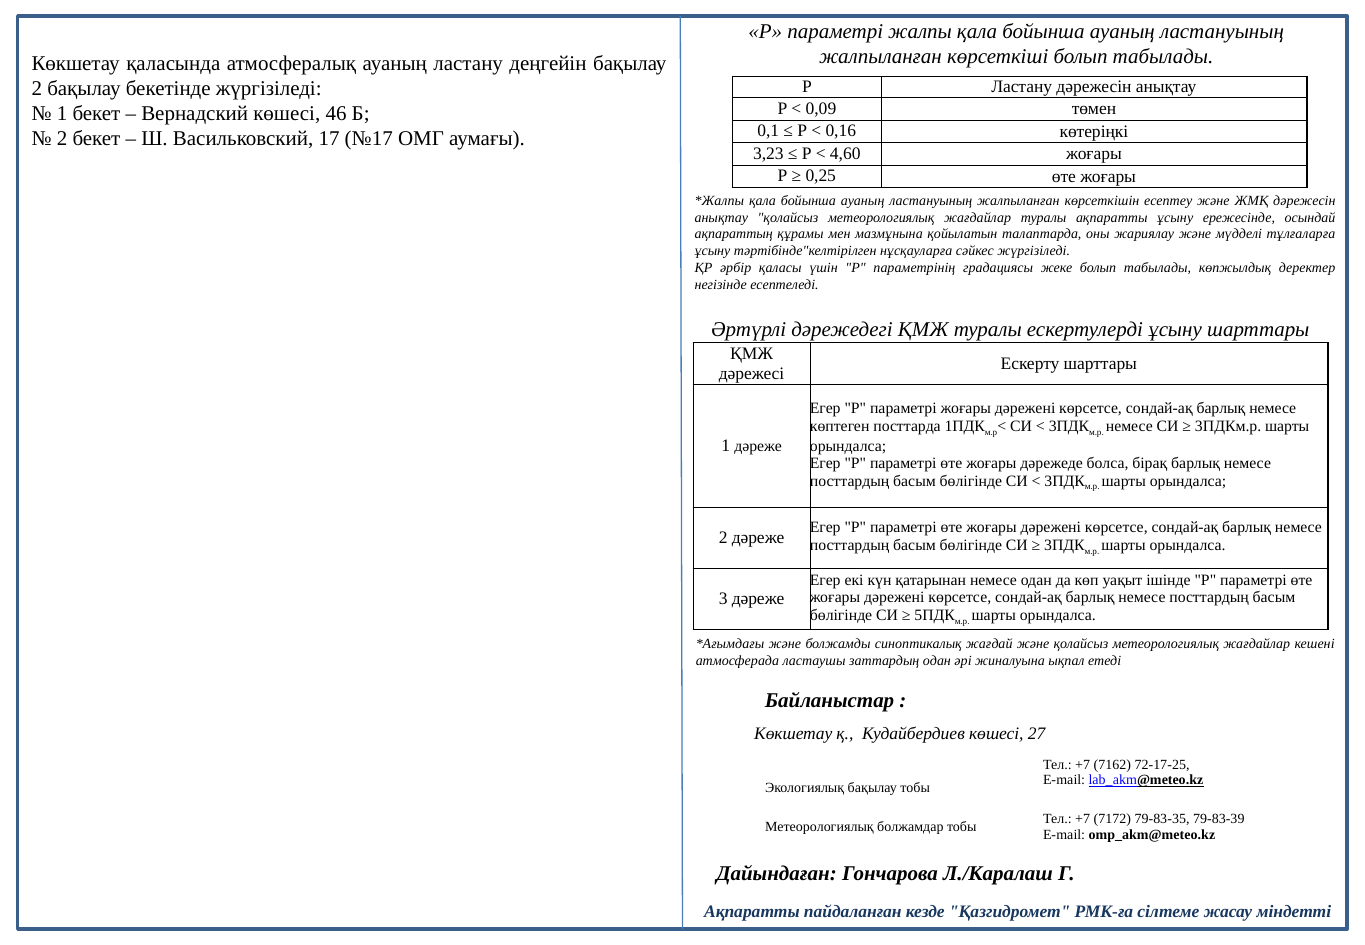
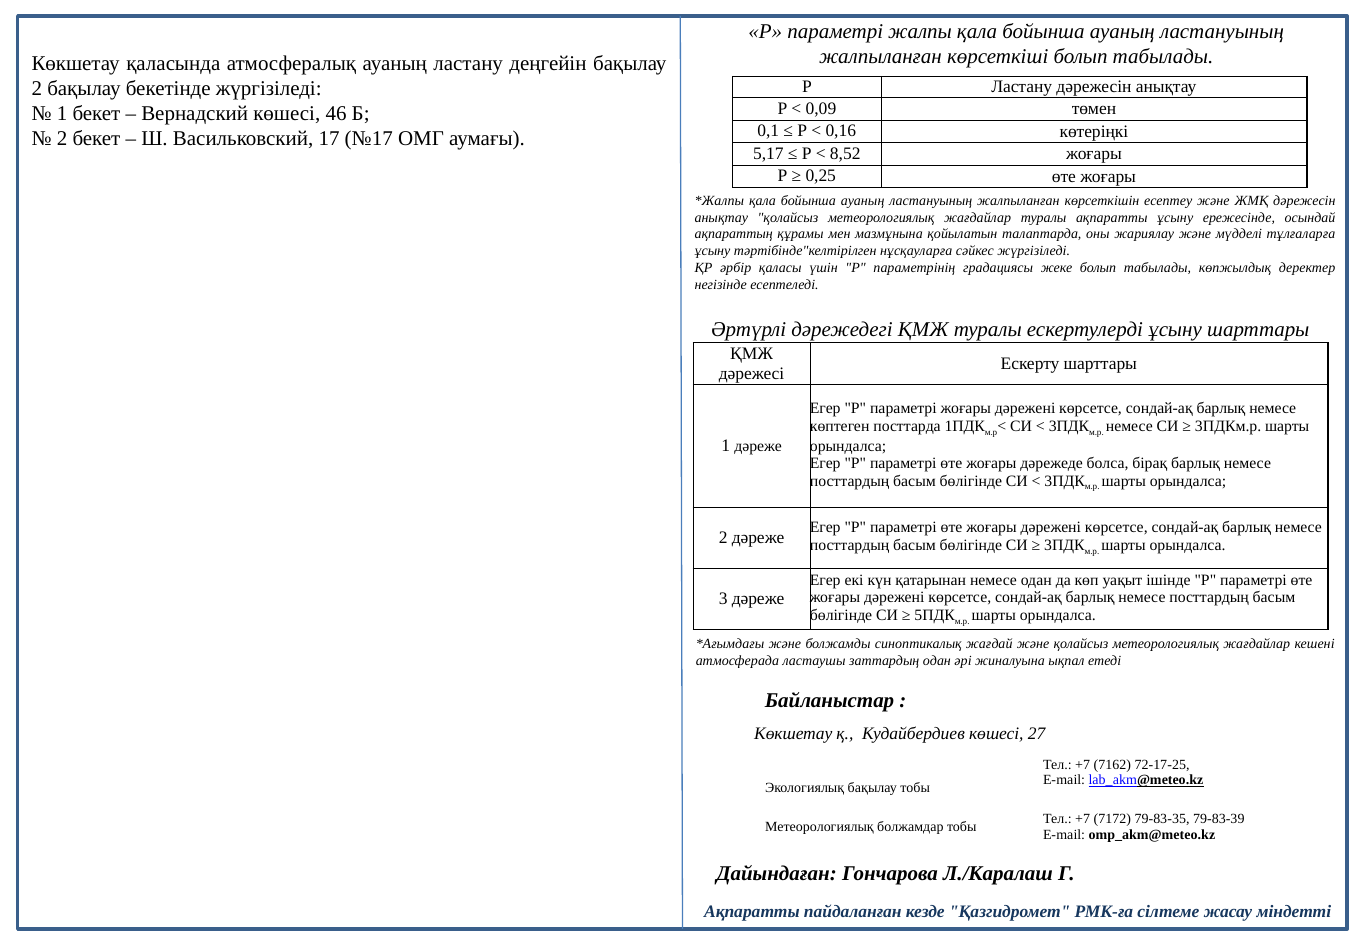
3,23: 3,23 -> 5,17 (768, 154)
4,60: 4,60 -> 8,52 (845, 154)
